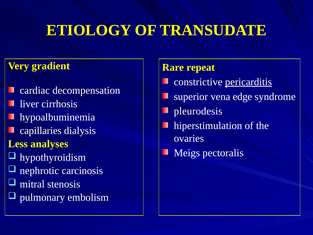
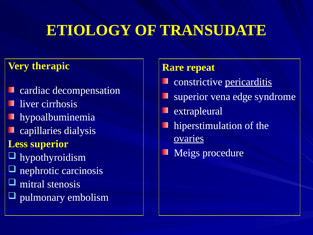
gradient: gradient -> therapic (51, 66)
pleurodesis: pleurodesis -> extrapleural (198, 111)
ovaries underline: none -> present (189, 138)
Less analyses: analyses -> superior (49, 144)
pectoralis: pectoralis -> procedure (223, 153)
